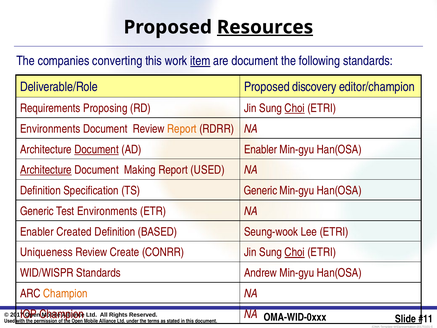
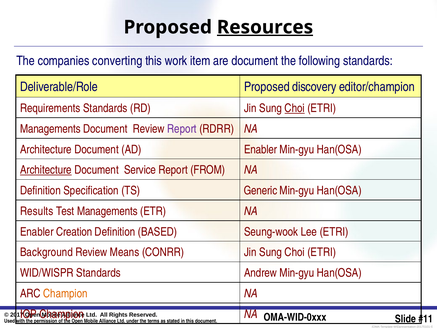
item underline: present -> none (200, 61)
Requirements Proposing: Proposing -> Standards (105, 108)
Environments: Environments -> Managements (50, 129)
Report colour: orange -> purple (182, 129)
Document underline: present -> none (97, 149)
Making: Making -> Service (140, 170)
Report USED: USED -> FROM (208, 170)
Generic: Generic -> Results (37, 211)
Test Environments: Environments -> Managements (107, 211)
Created: Created -> Creation (74, 232)
Uniqueness: Uniqueness -> Background (46, 252)
Create: Create -> Means (125, 252)
Choi underline: present -> none (295, 252)
